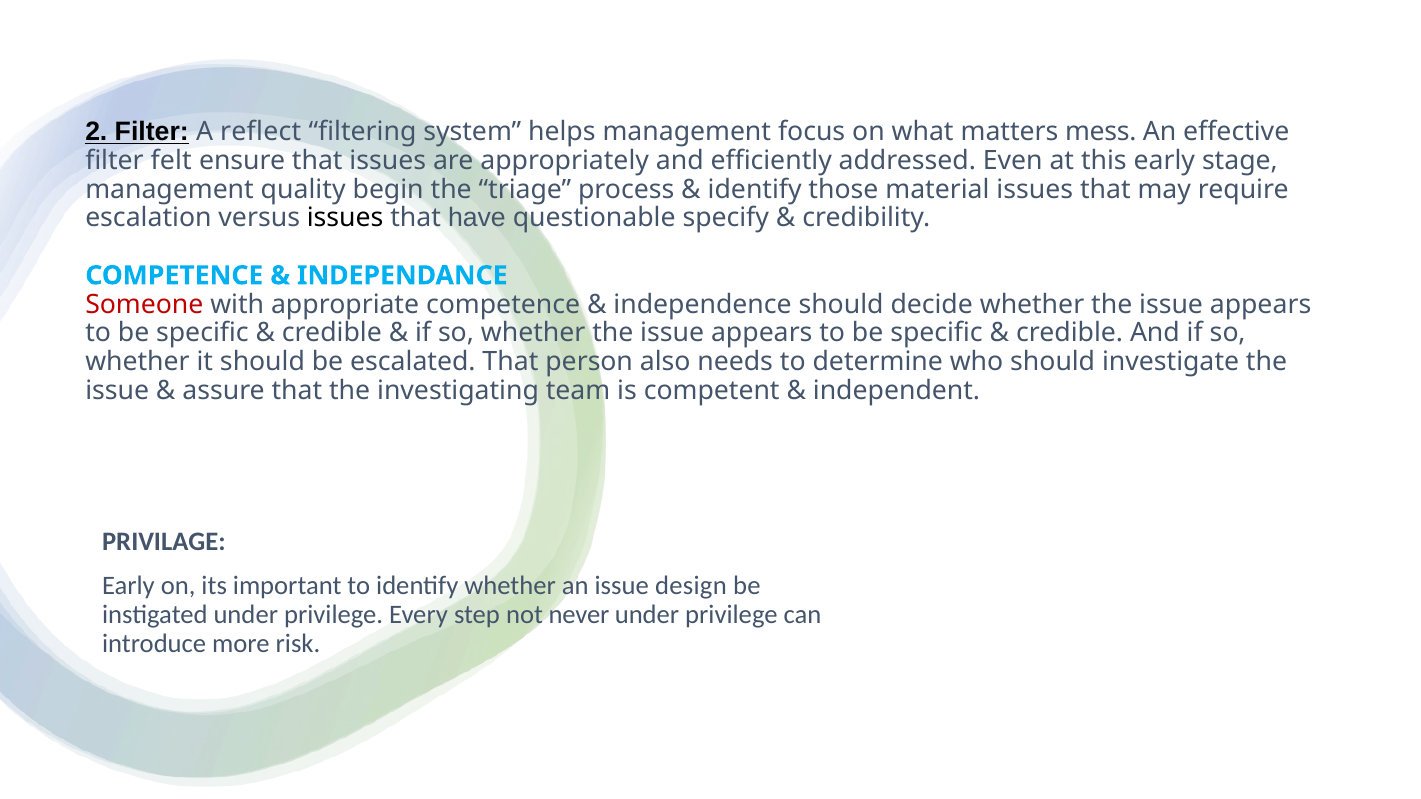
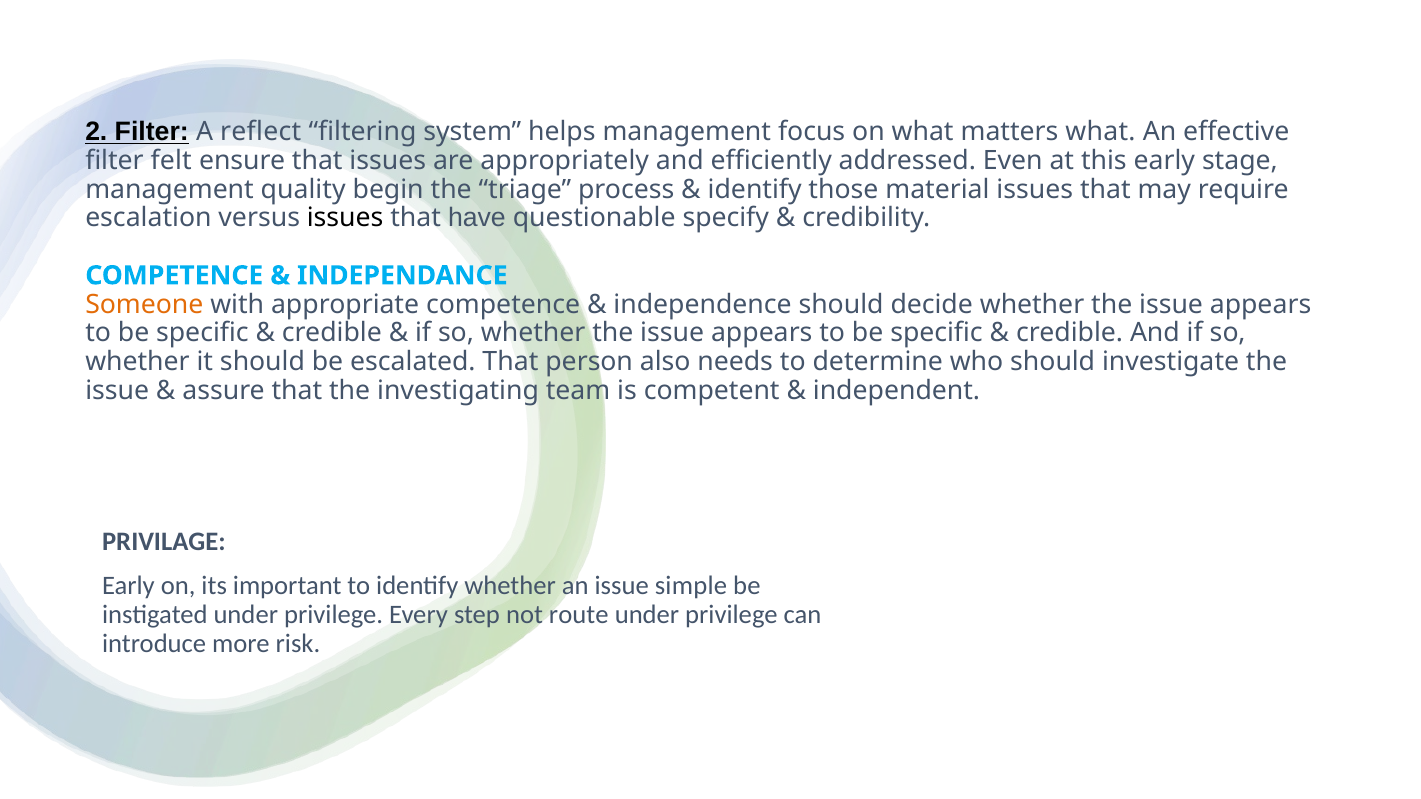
matters mess: mess -> what (1101, 132)
Someone colour: red -> orange (144, 304)
design: design -> simple (691, 586)
never: never -> route (579, 615)
